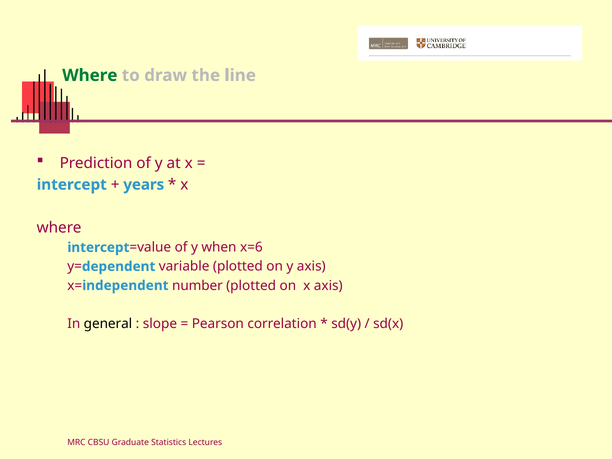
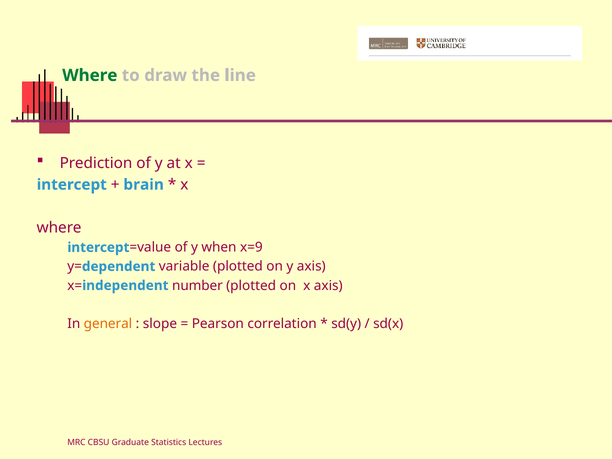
years: years -> brain (144, 185)
x=6: x=6 -> x=9 (251, 247)
general colour: black -> orange (108, 324)
